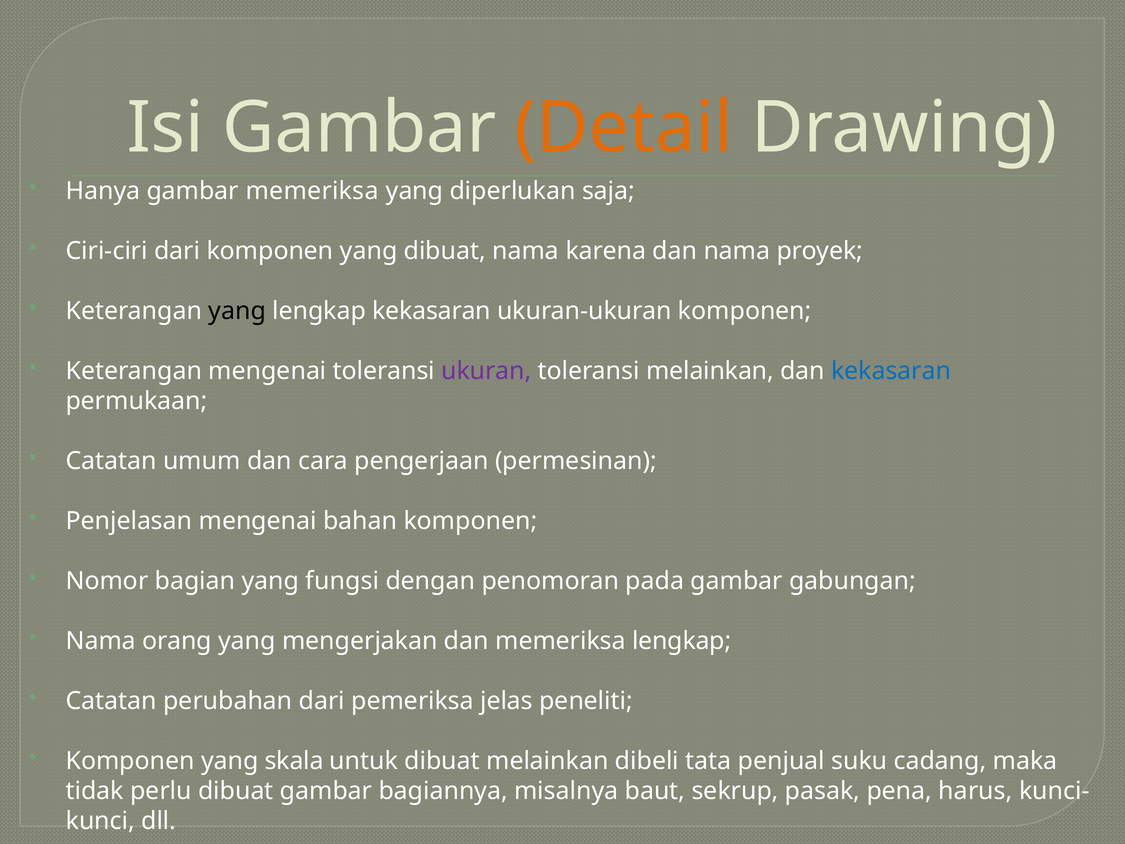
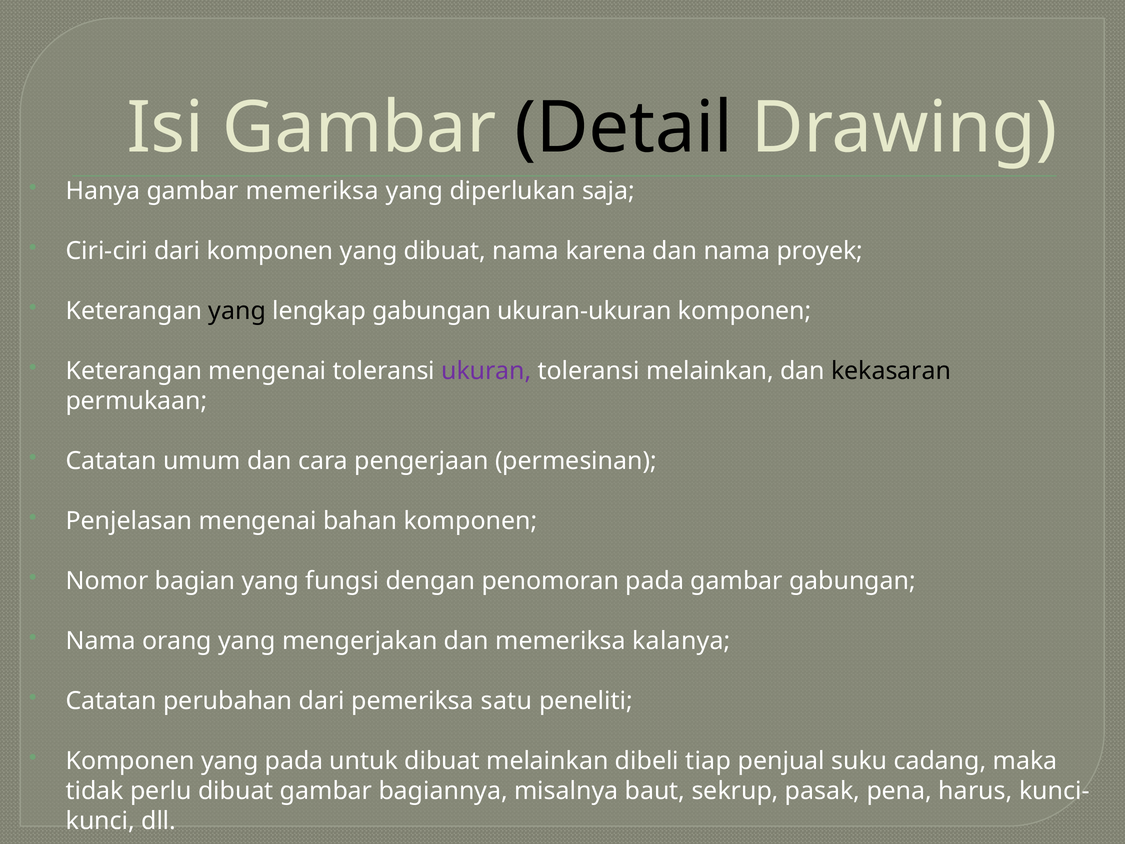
Detail colour: orange -> black (624, 128)
lengkap kekasaran: kekasaran -> gabungan (432, 311)
kekasaran colour: blue -> black (891, 371)
memeriksa lengkap: lengkap -> kalanya (681, 641)
jelas: jelas -> satu (506, 701)
yang skala: skala -> pada (294, 761)
tata: tata -> tiap (708, 761)
